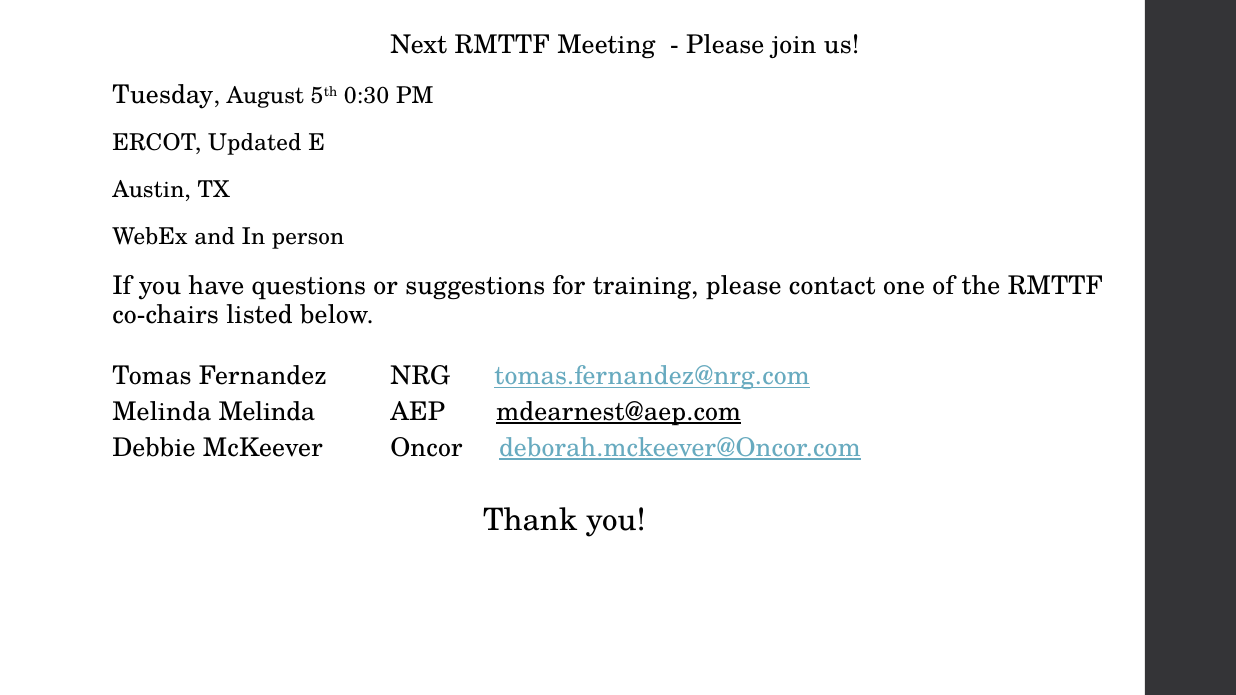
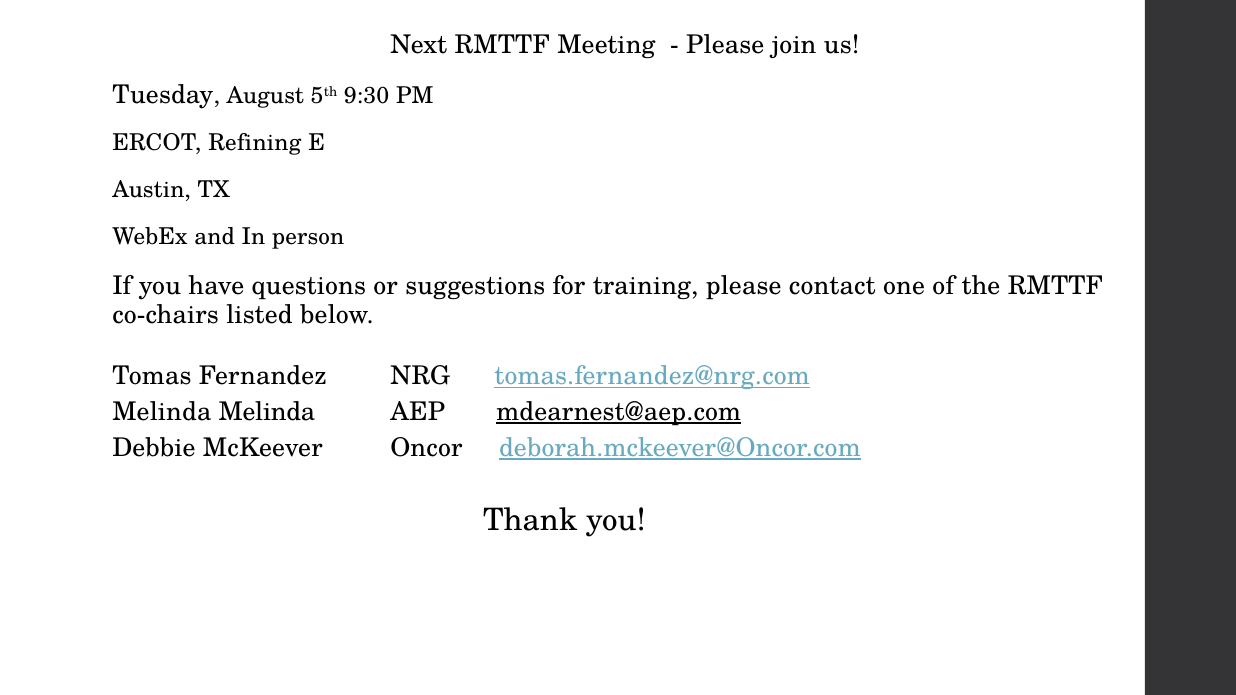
0:30: 0:30 -> 9:30 (366, 96)
Updated: Updated -> Refining (255, 143)
